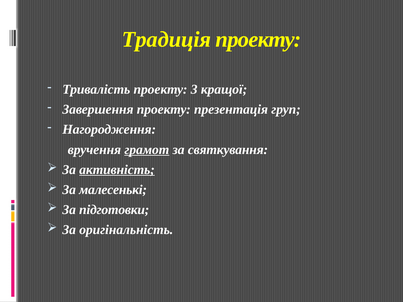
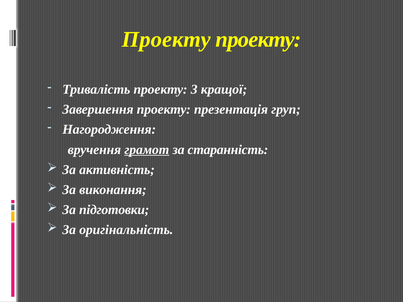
Традиція: Традиція -> Проекту (166, 40)
святкування: святкування -> старанність (228, 150)
активність underline: present -> none (117, 170)
малесенькі: малесенькі -> виконання (113, 190)
